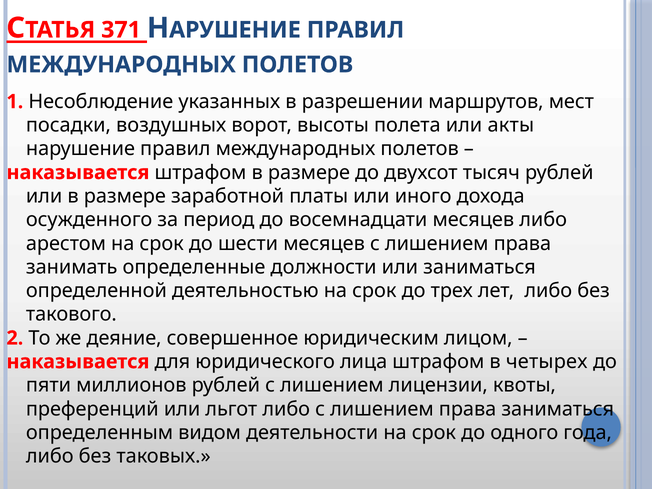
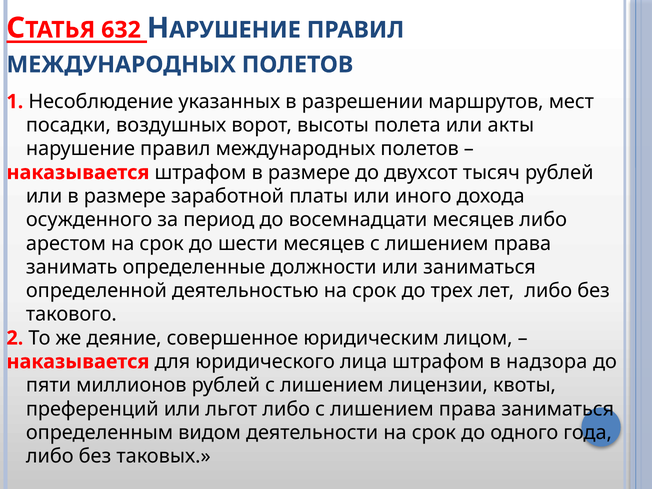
371: 371 -> 632 (121, 30)
четырех: четырех -> надзора (547, 362)
